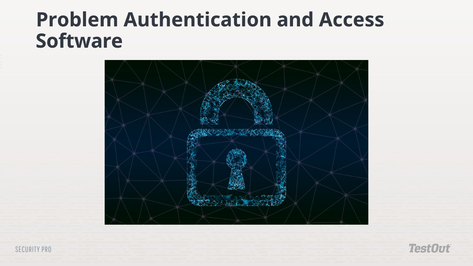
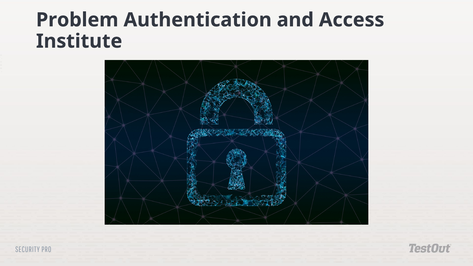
Software: Software -> Institute (79, 41)
